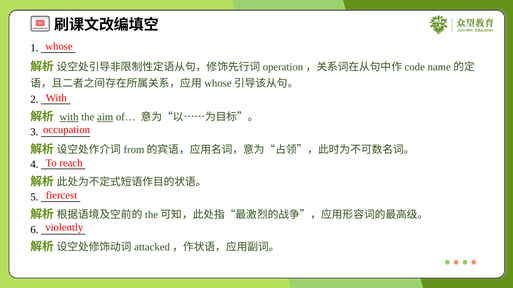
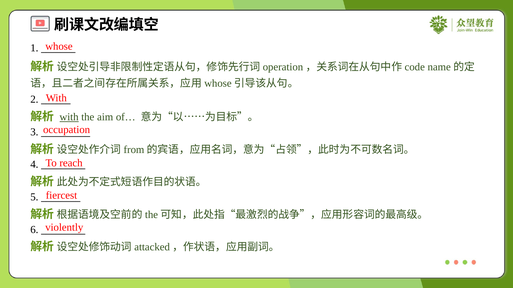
aim underline: present -> none (105, 117)
